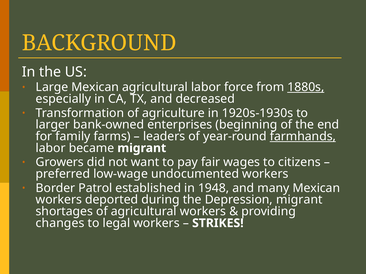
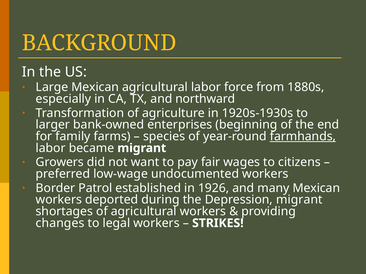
1880s underline: present -> none (306, 87)
decreased: decreased -> northward (205, 99)
leaders: leaders -> species (164, 137)
1948: 1948 -> 1926 (214, 188)
